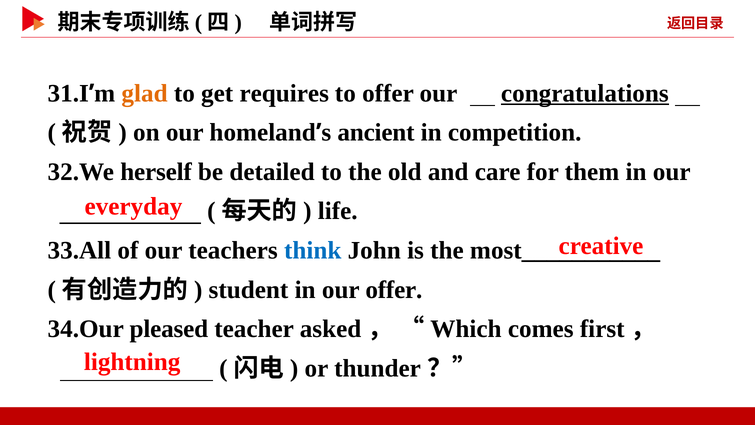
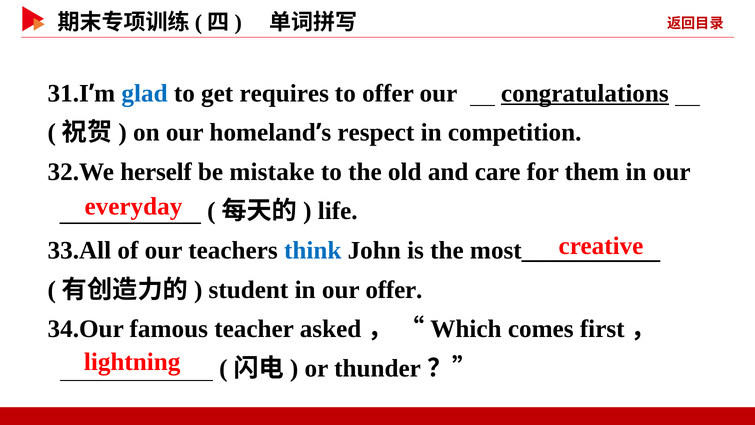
glad colour: orange -> blue (145, 93)
ancient: ancient -> respect (376, 132)
detailed: detailed -> mistake (272, 172)
pleased: pleased -> famous (169, 329)
